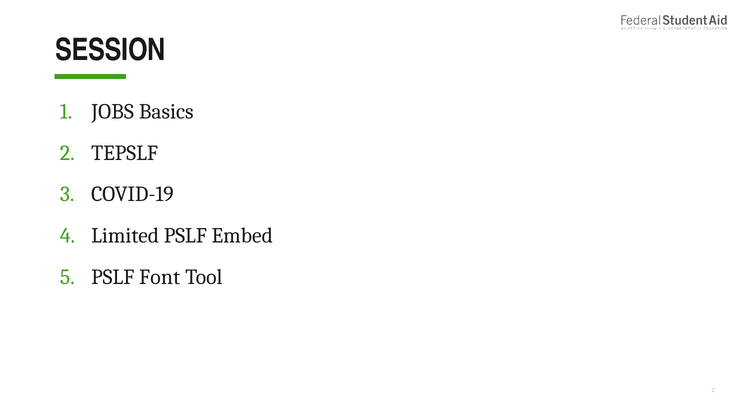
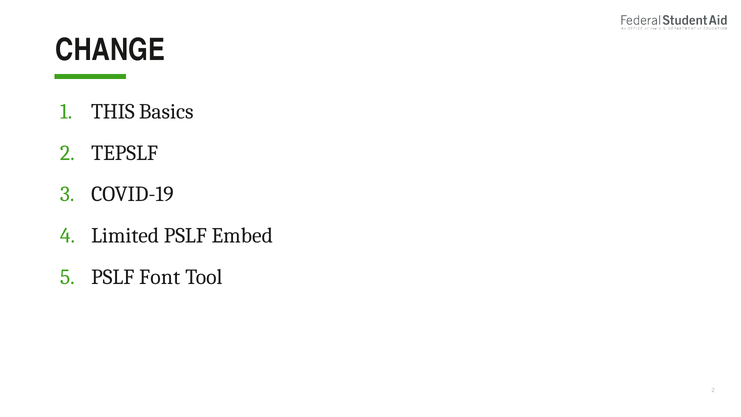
SESSION: SESSION -> CHANGE (110, 50)
JOBS: JOBS -> THIS (113, 111)
